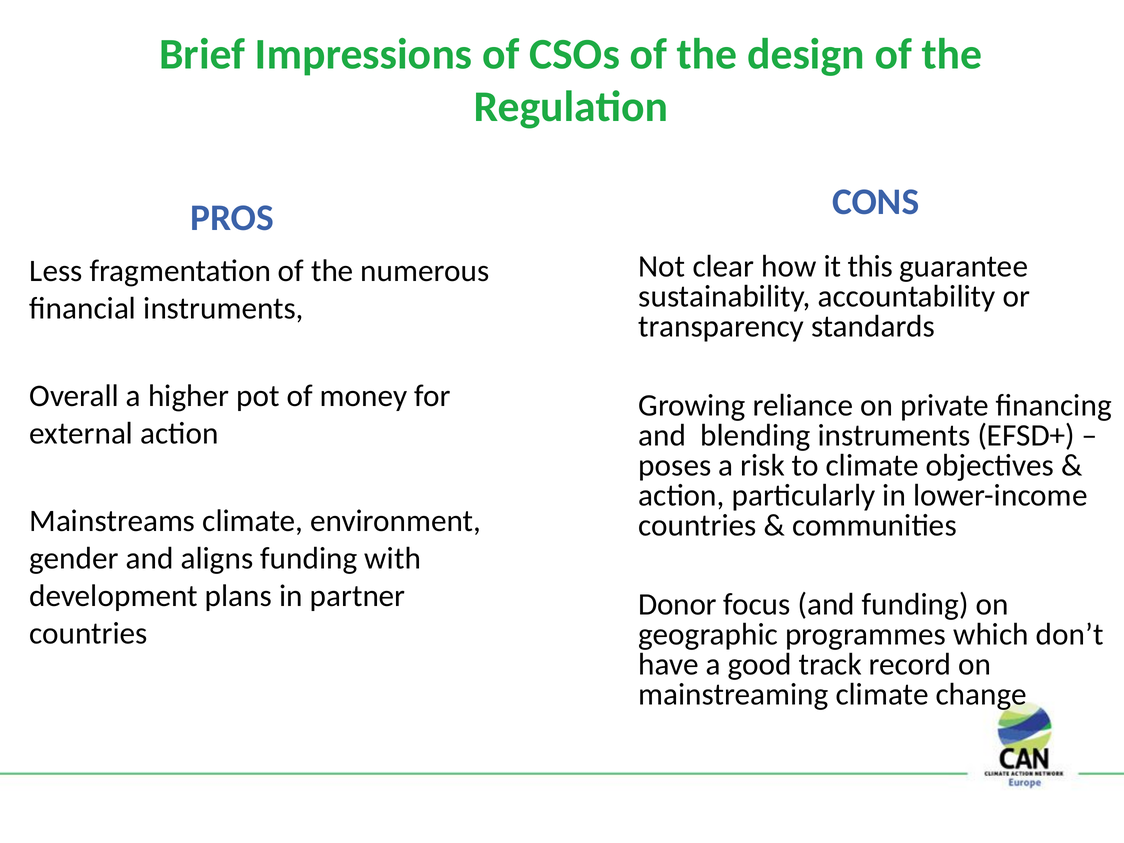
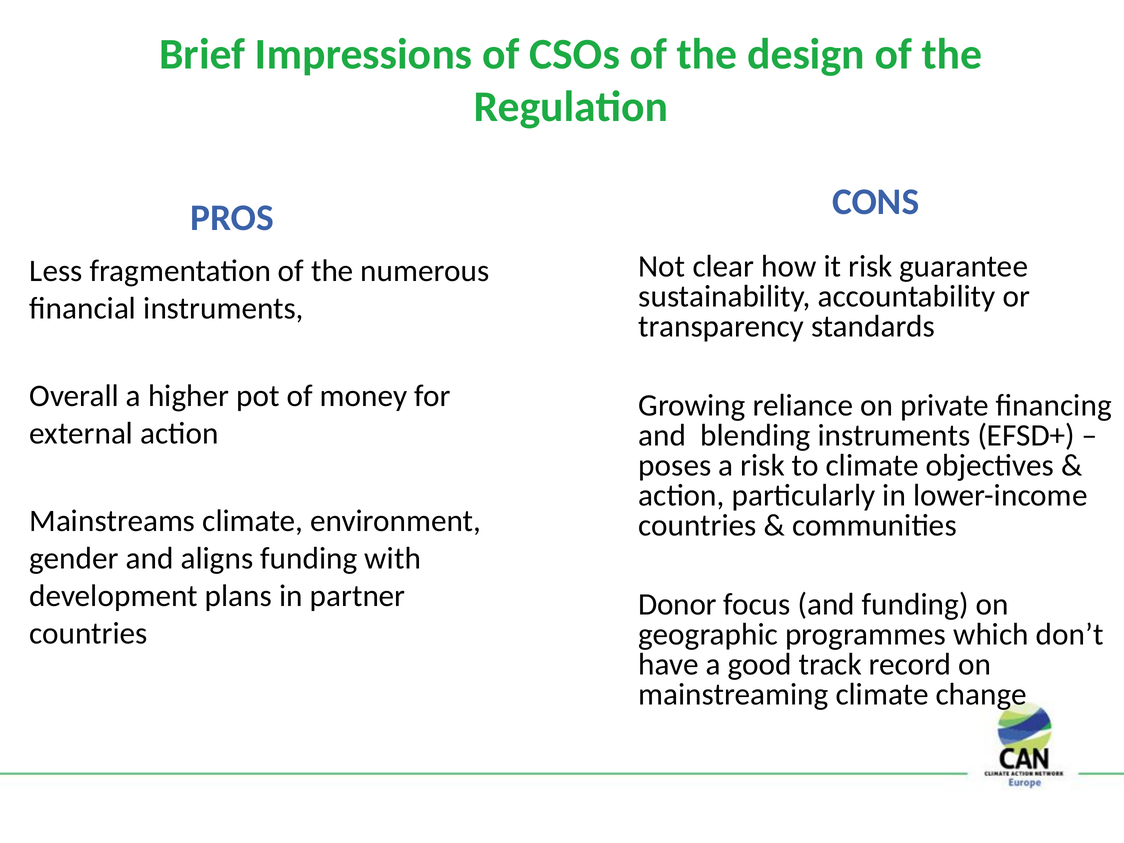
it this: this -> risk (870, 267)
